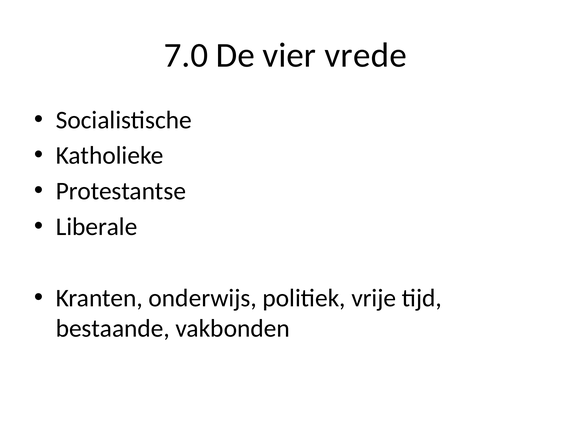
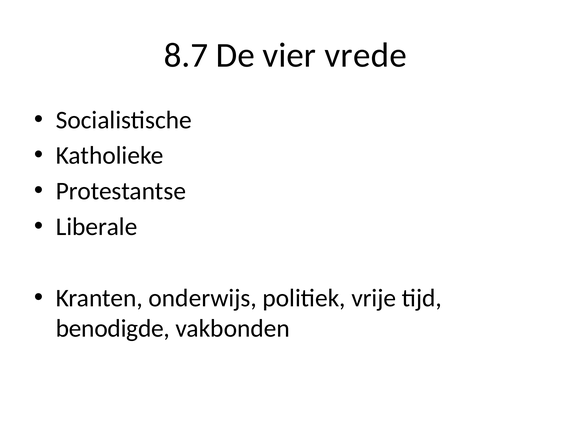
7.0: 7.0 -> 8.7 (186, 55)
bestaande: bestaande -> benodigde (113, 329)
